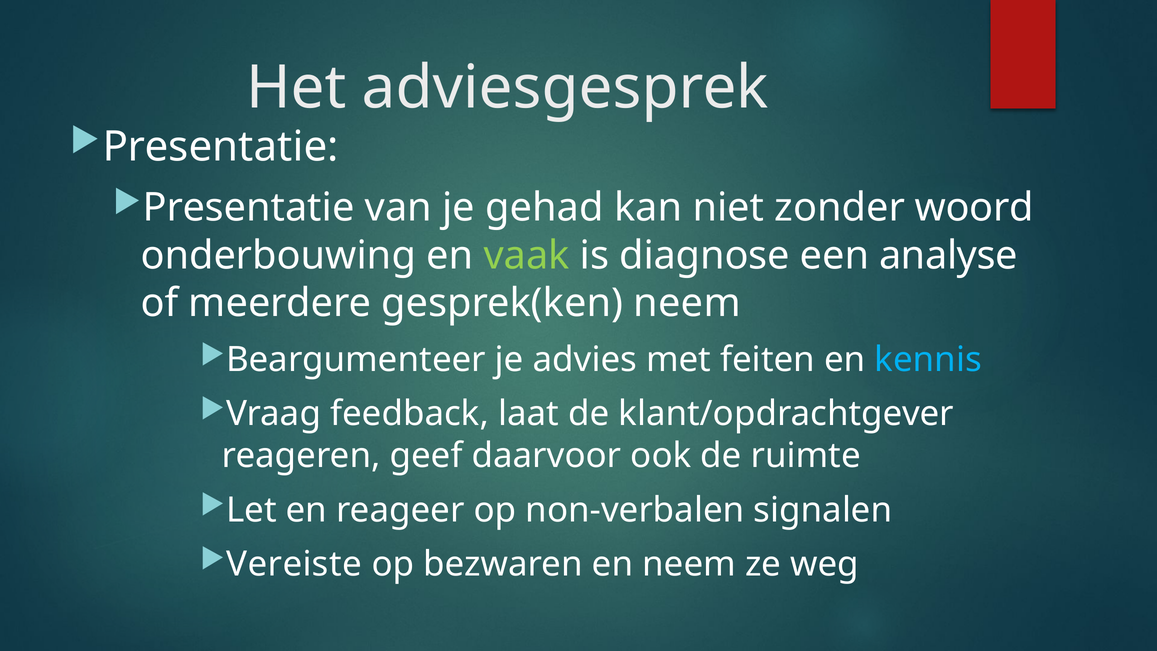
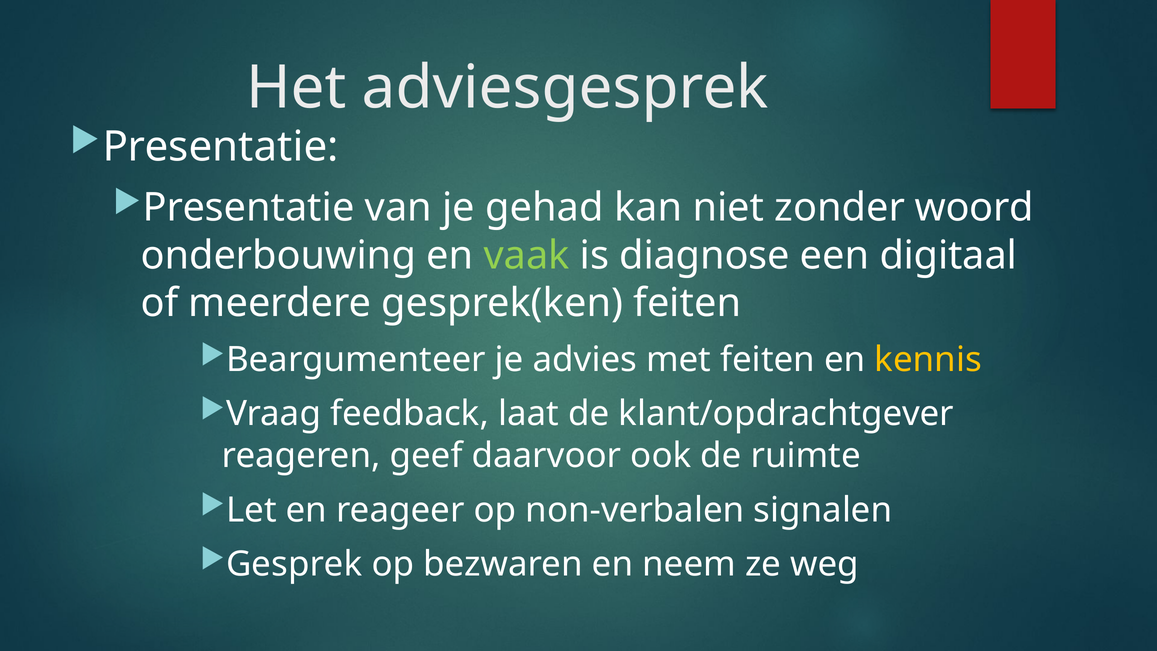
analyse: analyse -> digitaal (948, 255)
gesprek(ken neem: neem -> feiten (687, 303)
kennis colour: light blue -> yellow (928, 360)
Vereiste: Vereiste -> Gesprek (294, 564)
